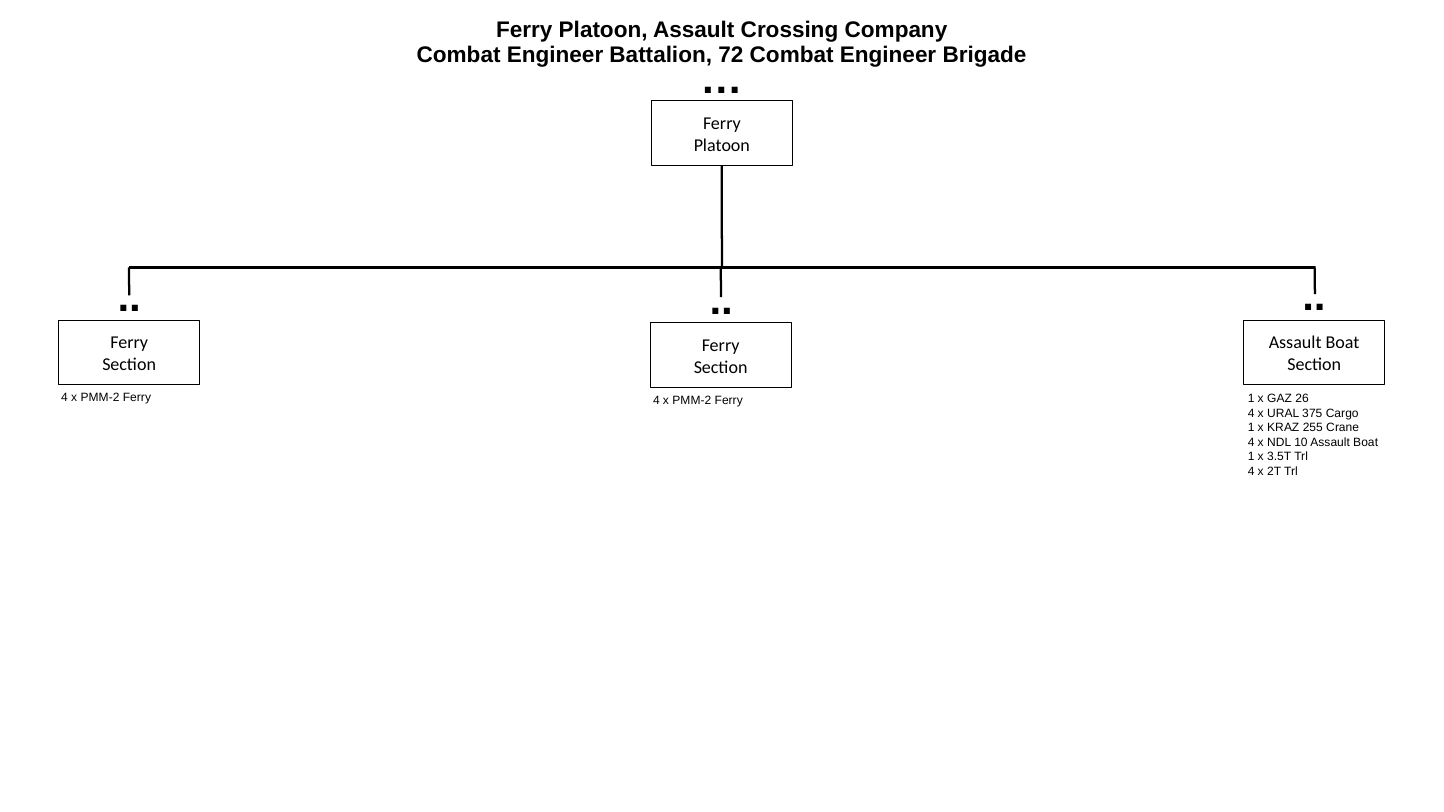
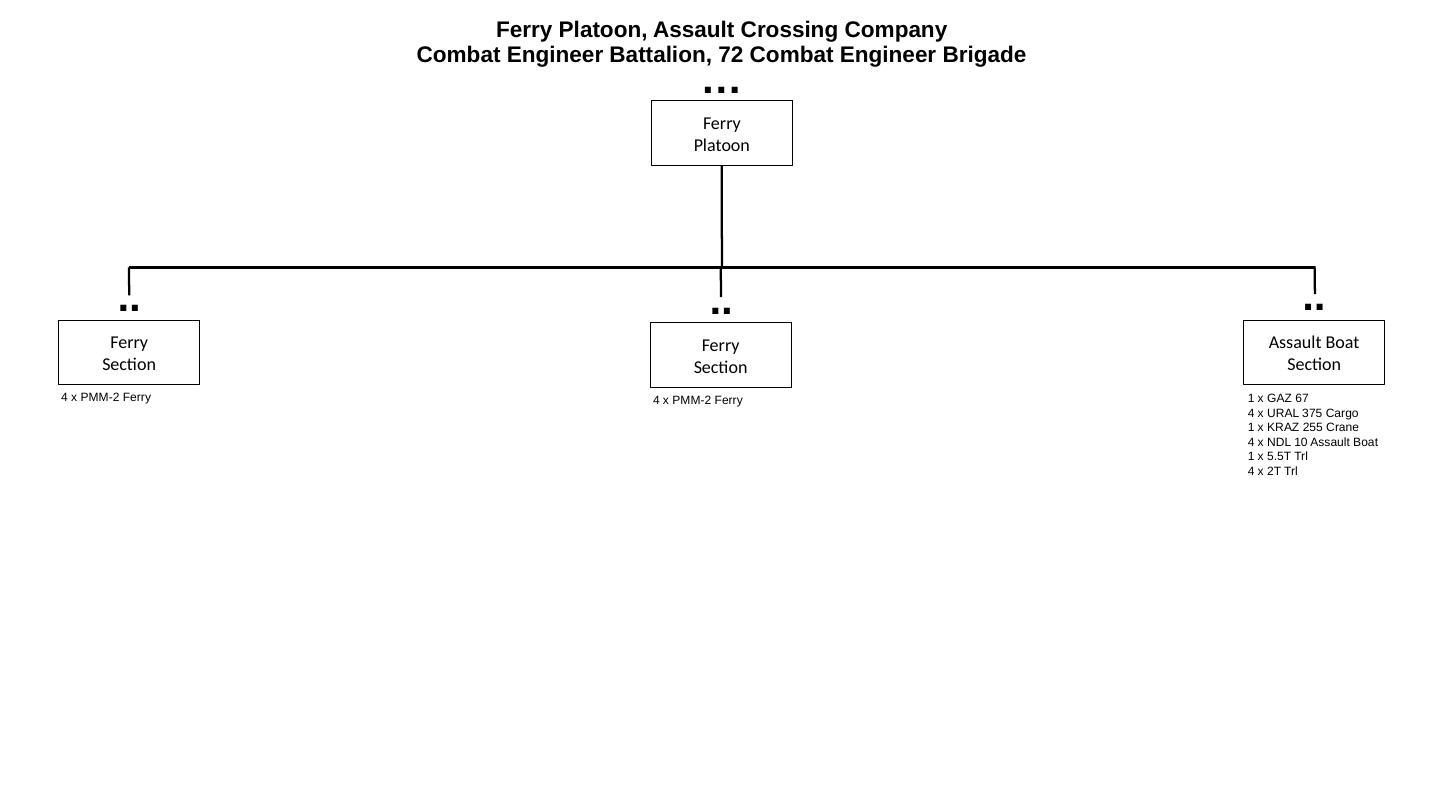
26: 26 -> 67 (1302, 399)
3.5T: 3.5T -> 5.5T (1279, 457)
